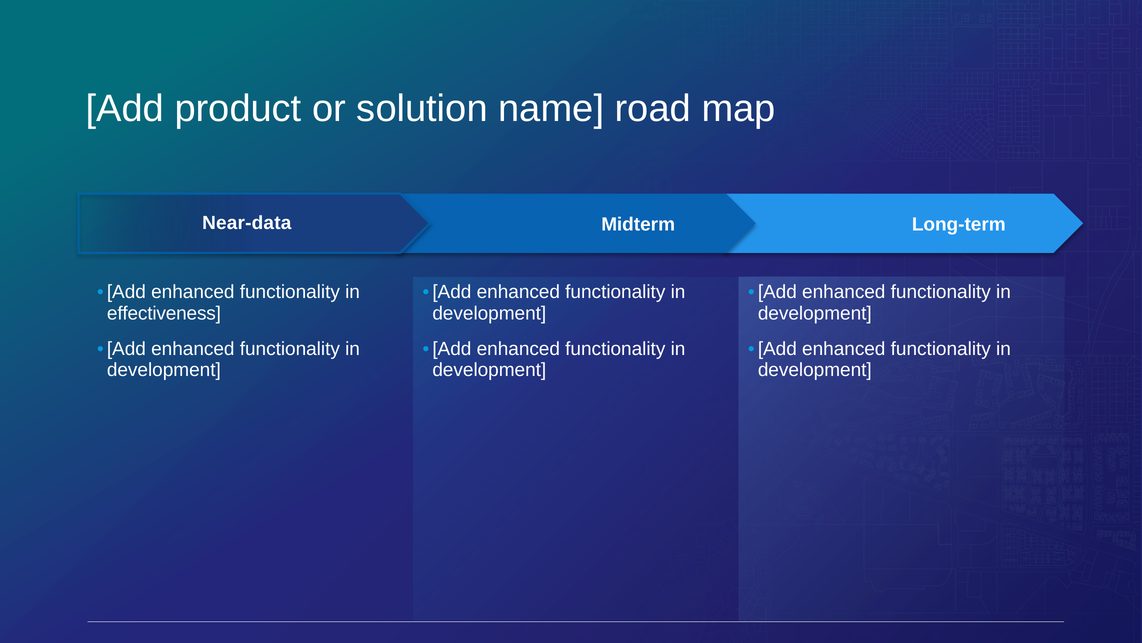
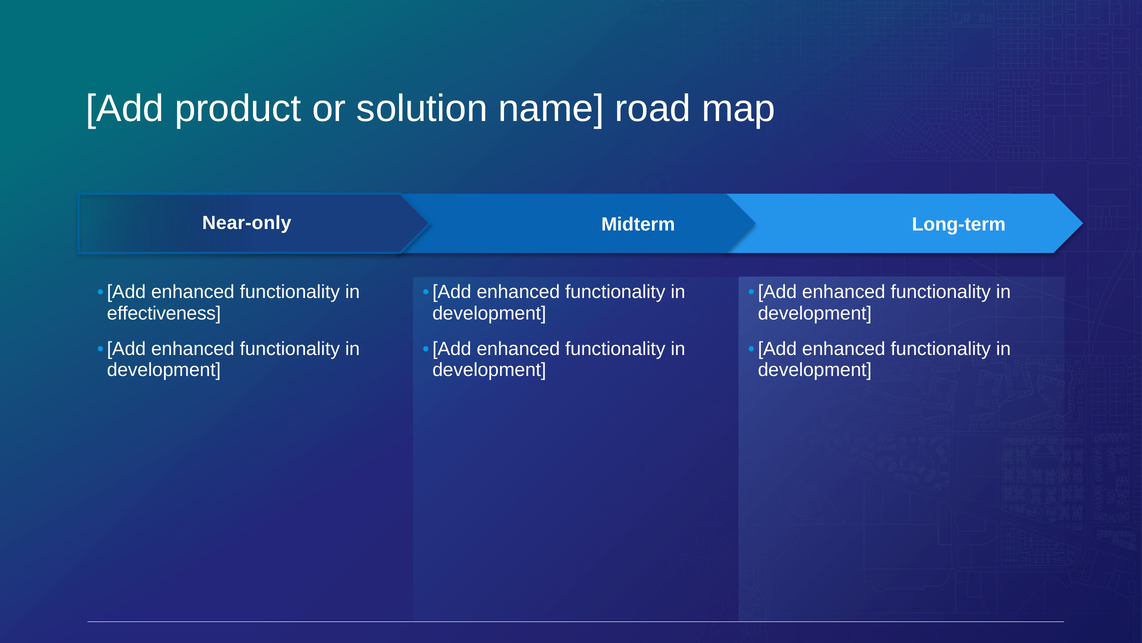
Near-data: Near-data -> Near-only (247, 223)
